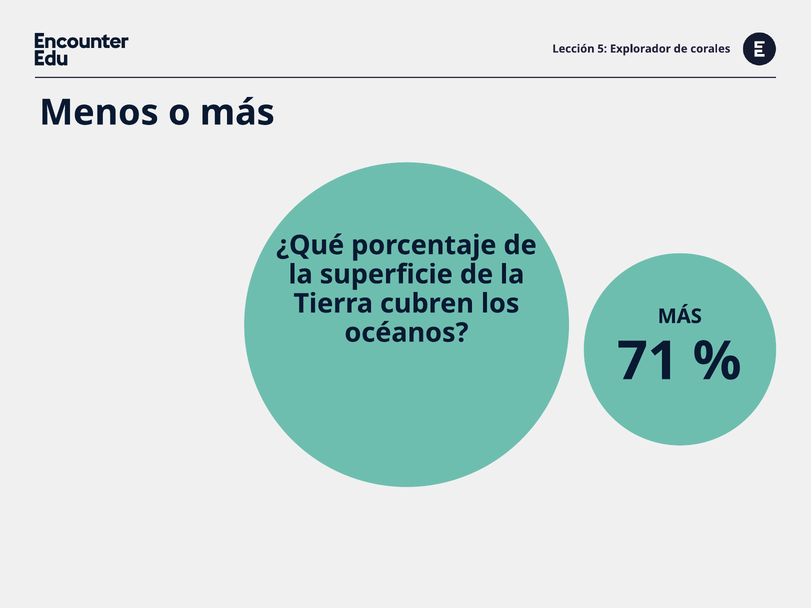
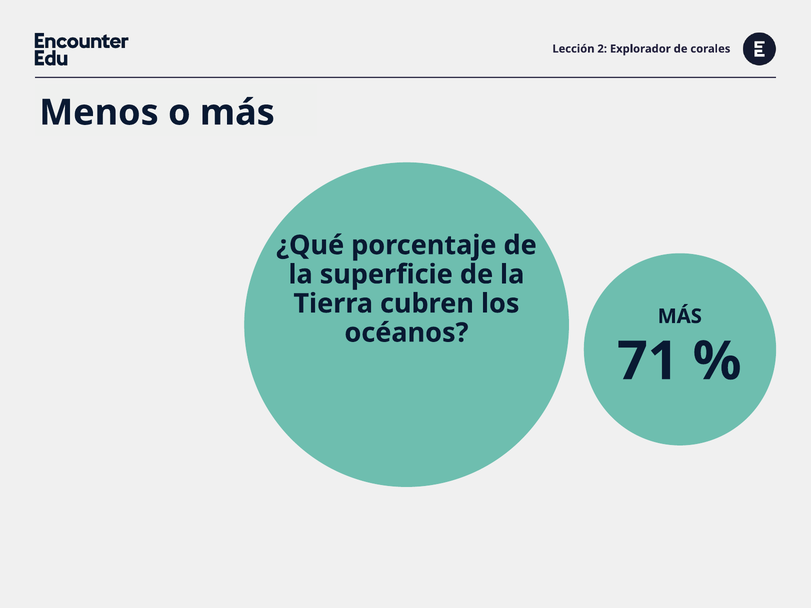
5: 5 -> 2 (602, 49)
